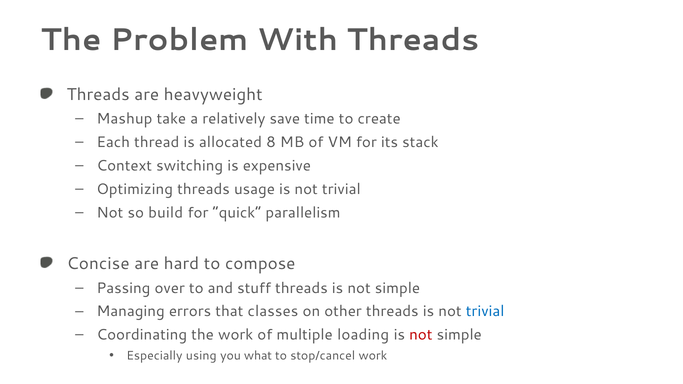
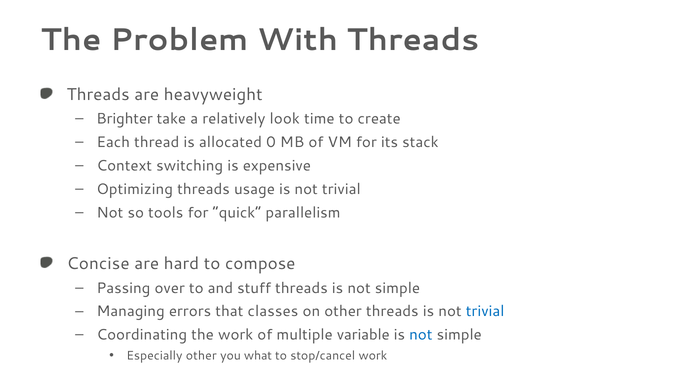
Mashup: Mashup -> Brighter (125, 119)
save: save -> look (285, 119)
8: 8 -> 0 (271, 142)
build: build -> tools (166, 213)
loading: loading -> variable (363, 335)
not colour: red -> blue (421, 335)
Especially using: using -> other (201, 356)
